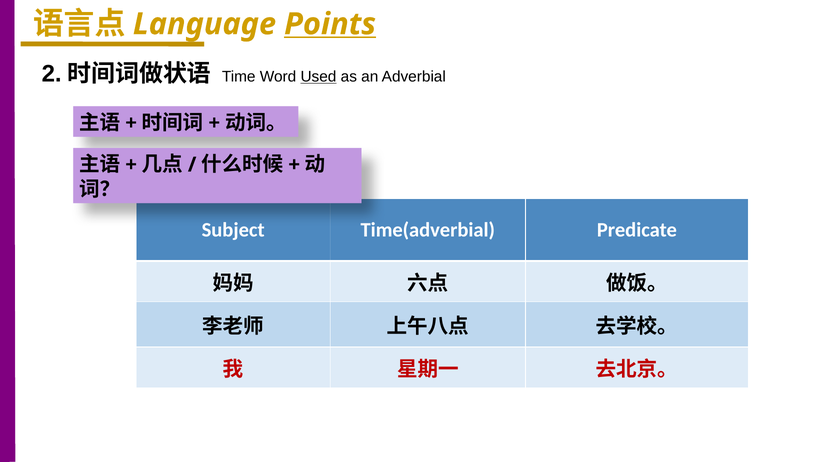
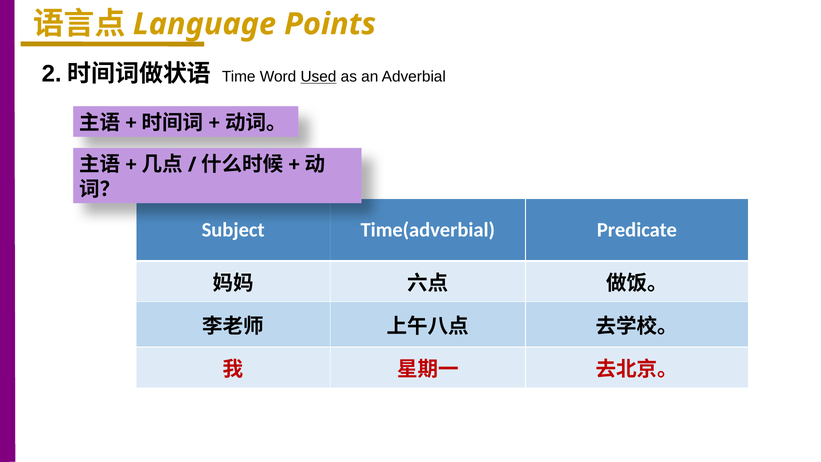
Points underline: present -> none (330, 24)
